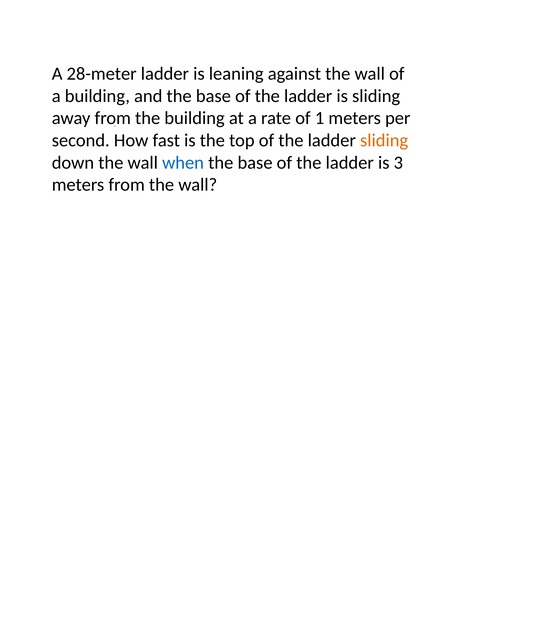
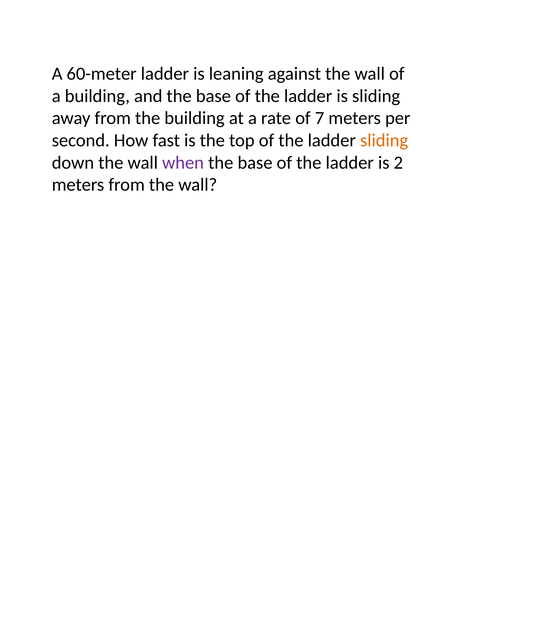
28-meter: 28-meter -> 60-meter (102, 74)
1: 1 -> 7 (320, 118)
when colour: blue -> purple (183, 163)
3: 3 -> 2 (398, 163)
